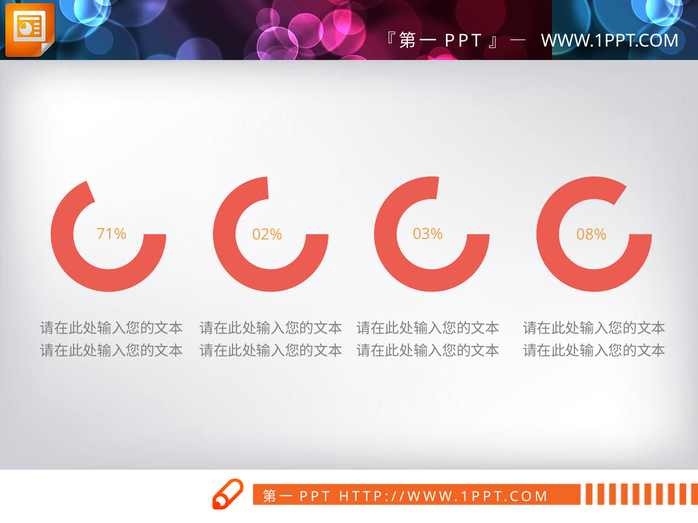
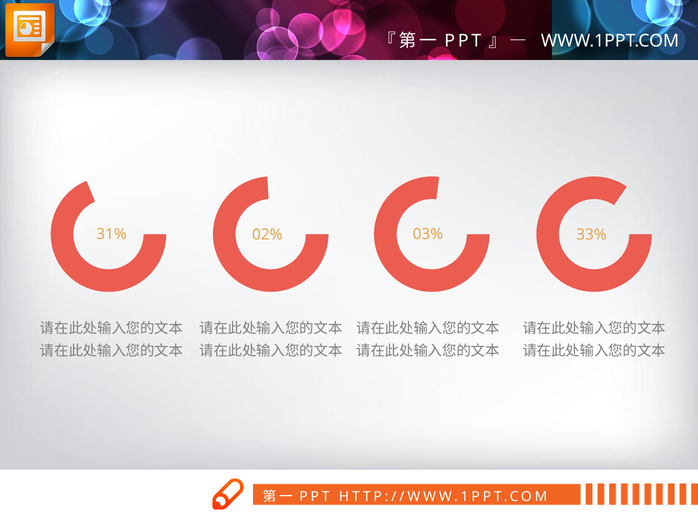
71%: 71% -> 31% (112, 234)
08%: 08% -> 33% (591, 235)
